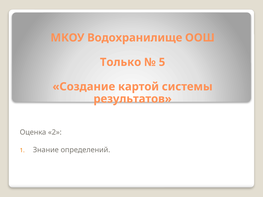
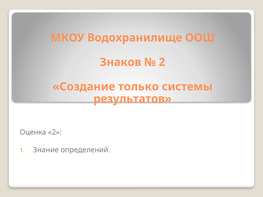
Только: Только -> Знаков (121, 62)
5: 5 -> 2 (162, 62)
картой: картой -> только (138, 87)
